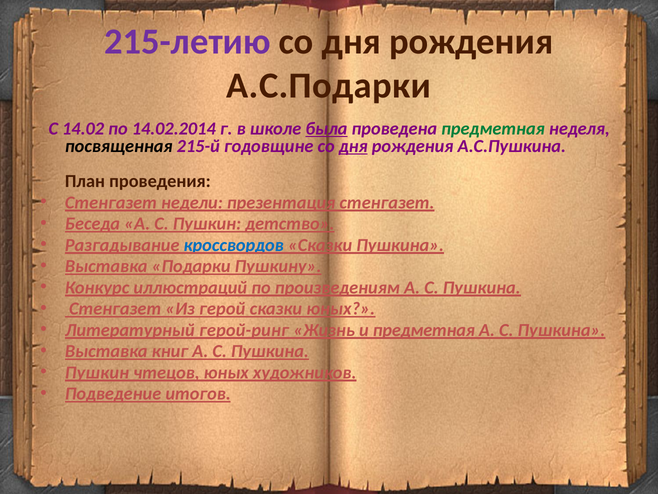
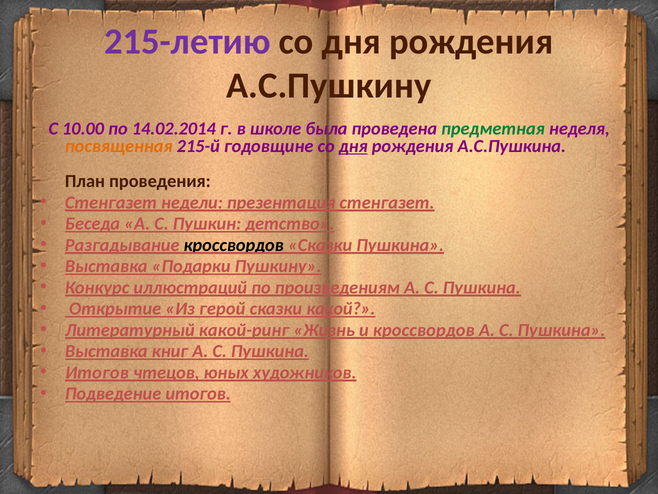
А.С.Подарки: А.С.Подарки -> А.С.Пушкину (329, 85)
14.02: 14.02 -> 10.00 (83, 128)
была underline: present -> none (326, 128)
посвященная colour: black -> orange (119, 146)
кроссвордов colour: blue -> black (234, 245)
Стенгазет: Стенгазет -> Открытие (115, 308)
сказки юных: юных -> какой (341, 308)
герой-ринг: герой-ринг -> какой-ринг (244, 330)
и предметная: предметная -> кроссвордов (424, 330)
Пушкин: Пушкин -> Итогов (97, 372)
